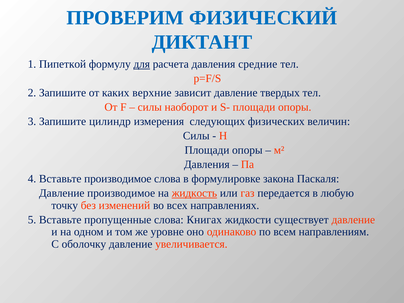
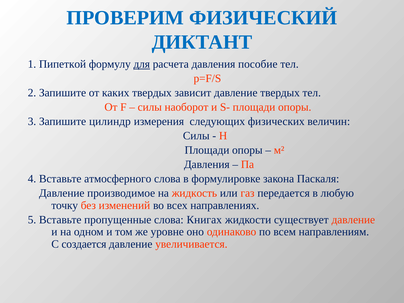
средние: средние -> пособие (258, 64)
каких верхние: верхние -> твердых (152, 93)
Вставьте производимое: производимое -> атмосферного (118, 179)
жидкость underline: present -> none (194, 193)
оболочку: оболочку -> создается (84, 244)
